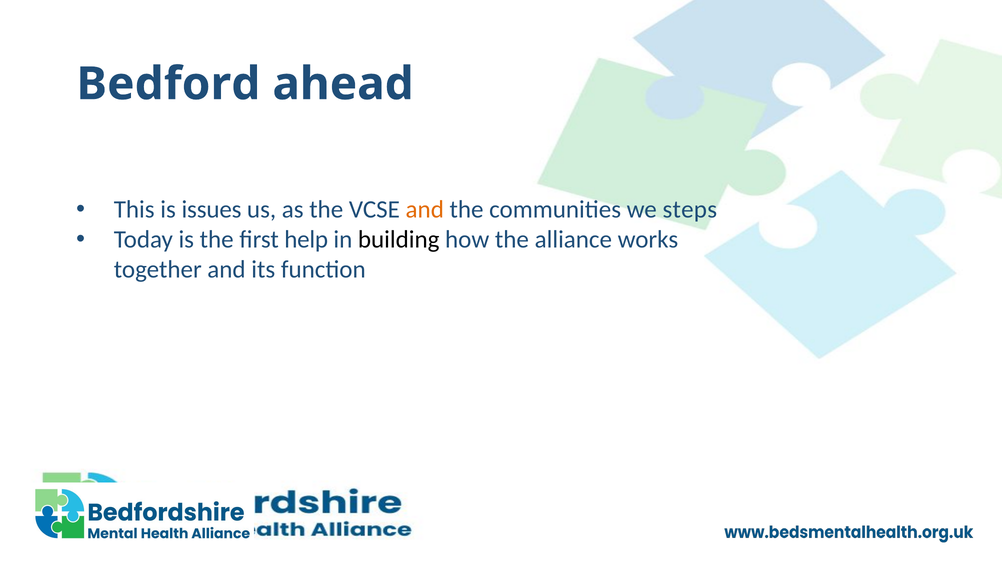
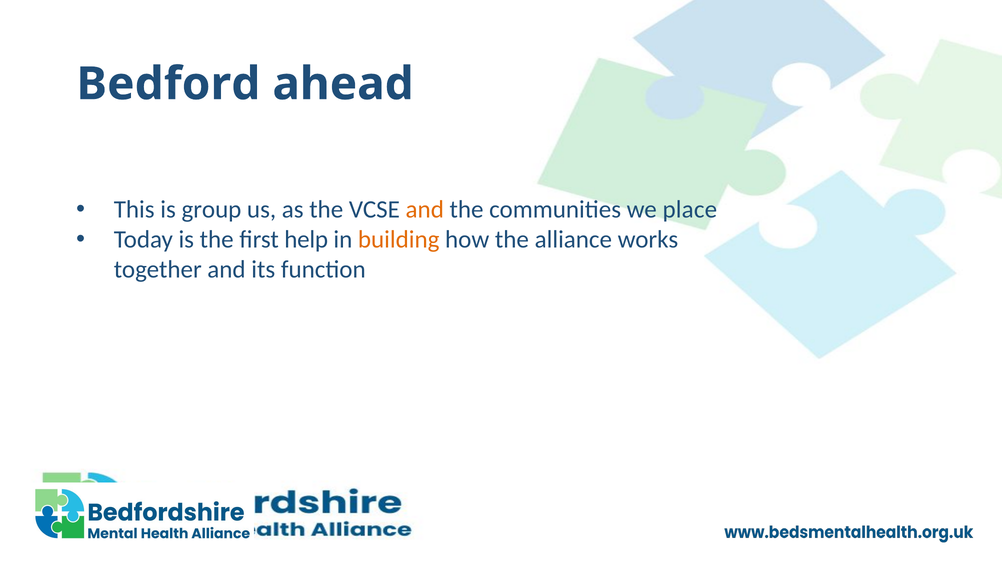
issues: issues -> group (211, 210)
steps: steps -> place (690, 210)
building colour: black -> orange (399, 240)
